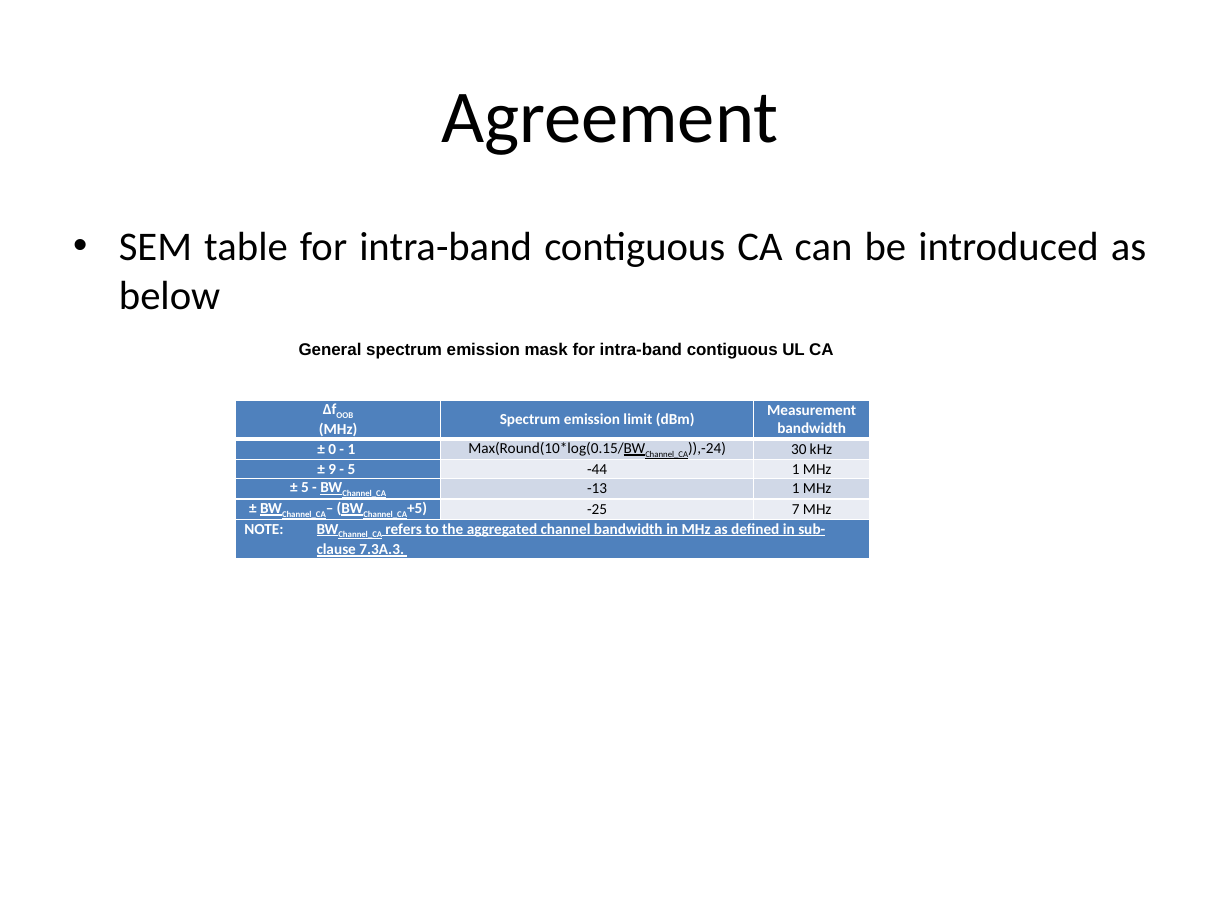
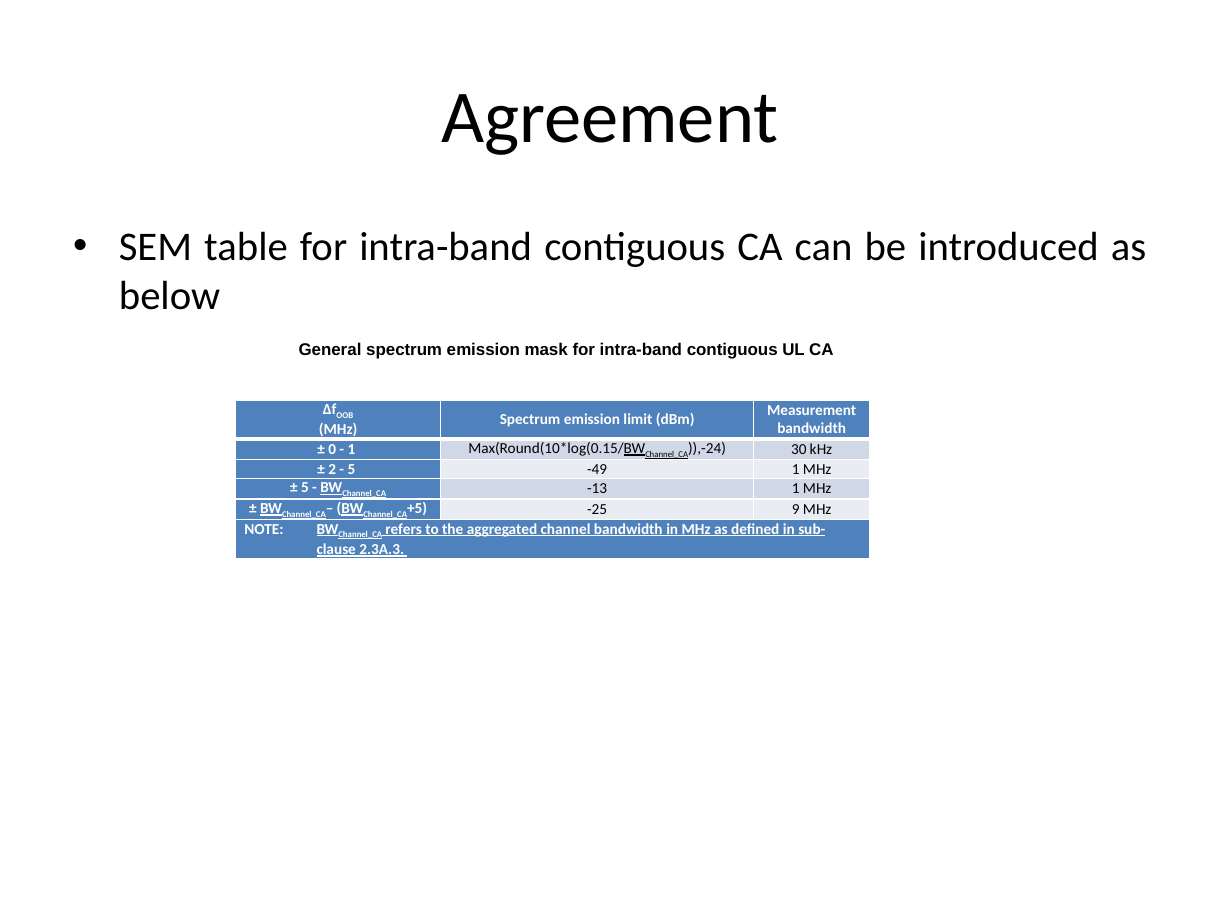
9: 9 -> 2 (332, 469)
-44: -44 -> -49 (597, 469)
7: 7 -> 9 (796, 509)
7.3A.3: 7.3A.3 -> 2.3A.3 (382, 550)
